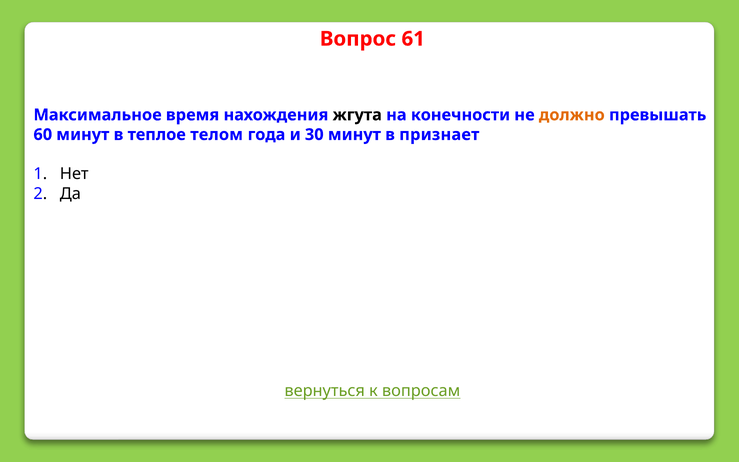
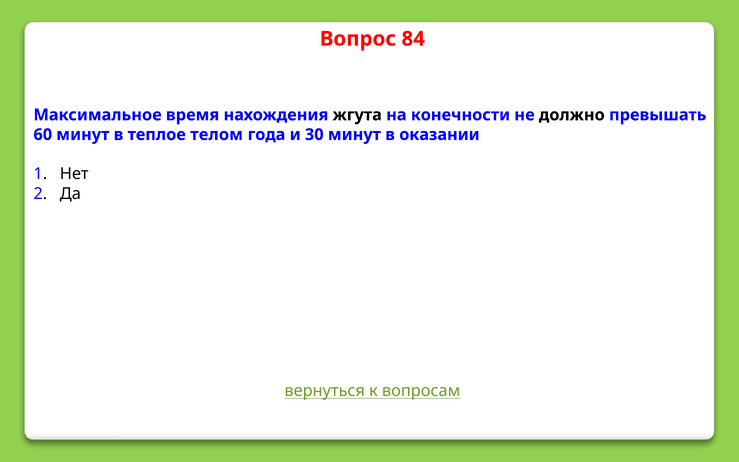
61: 61 -> 84 (413, 39)
должно colour: orange -> black (572, 115)
признает: признает -> оказании (439, 135)
